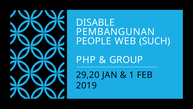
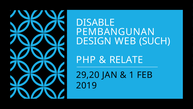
PEOPLE: PEOPLE -> DESIGN (94, 41)
GROUP: GROUP -> RELATE (126, 60)
